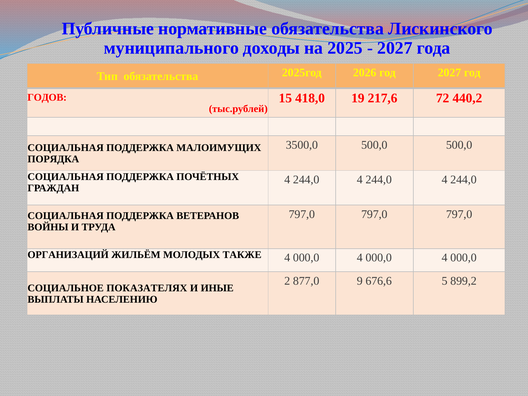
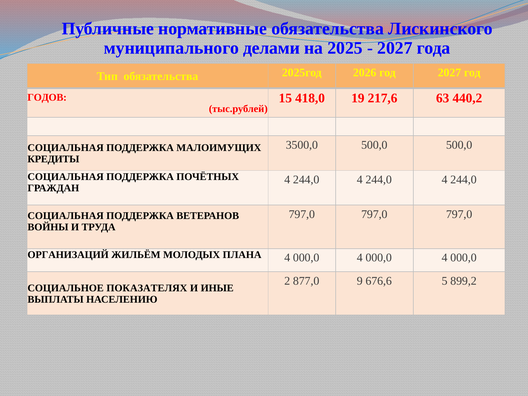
доходы: доходы -> делами (272, 48)
72: 72 -> 63 (443, 98)
ПОРЯДКА: ПОРЯДКА -> КРЕДИТЫ (53, 159)
ТАКЖЕ: ТАКЖЕ -> ПЛАНА (242, 255)
